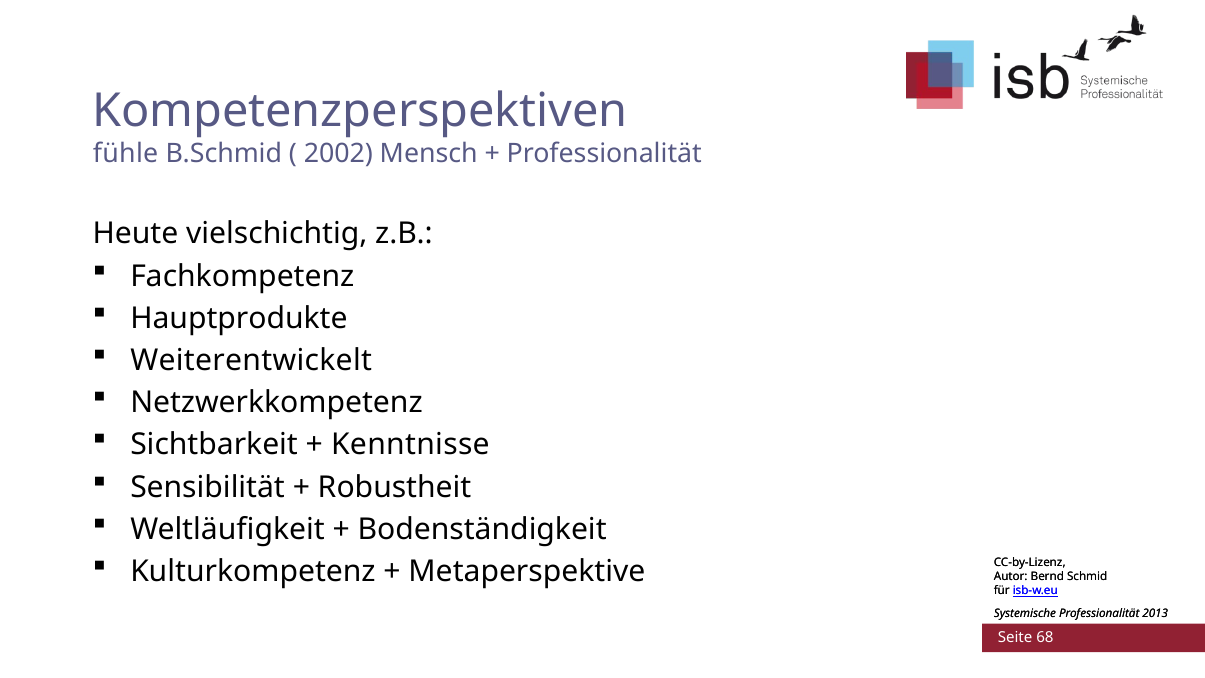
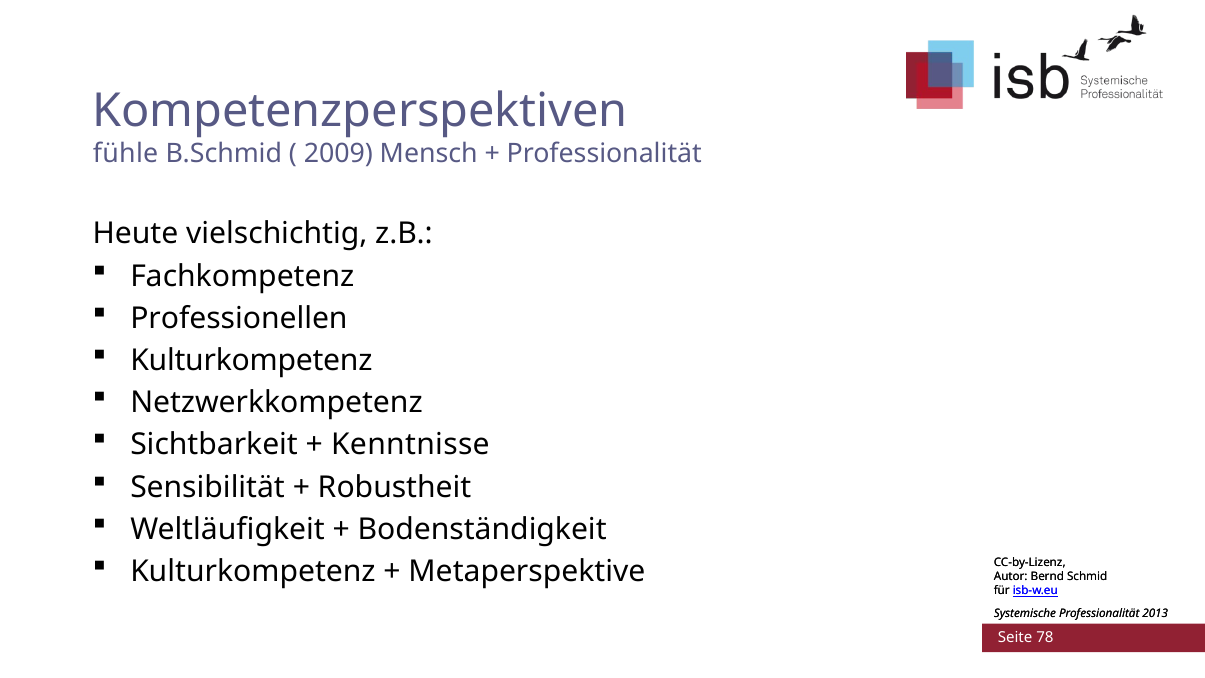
2002: 2002 -> 2009 (338, 154)
Hauptprodukte: Hauptprodukte -> Professionellen (239, 318)
Weiterentwickelt: Weiterentwickelt -> Kulturkompetenz (251, 360)
68: 68 -> 78 (1045, 638)
